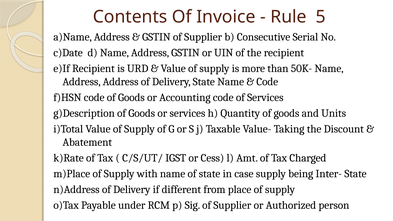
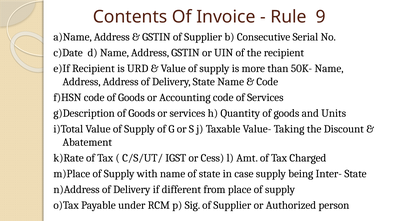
5: 5 -> 9 (321, 17)
